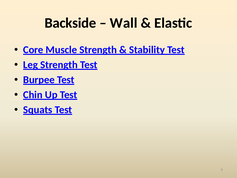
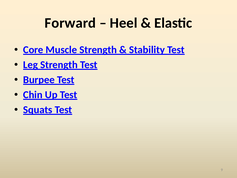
Backside: Backside -> Forward (70, 23)
Wall: Wall -> Heel (124, 23)
